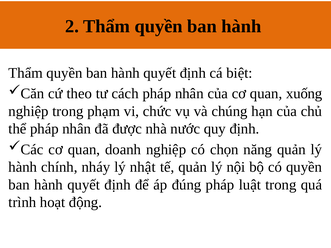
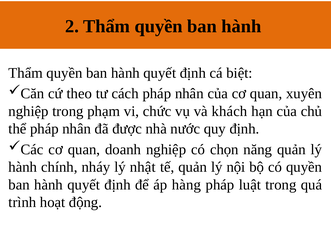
xuống: xuống -> xuyên (304, 94)
chúng: chúng -> khách (229, 111)
đúng: đúng -> hàng (186, 185)
